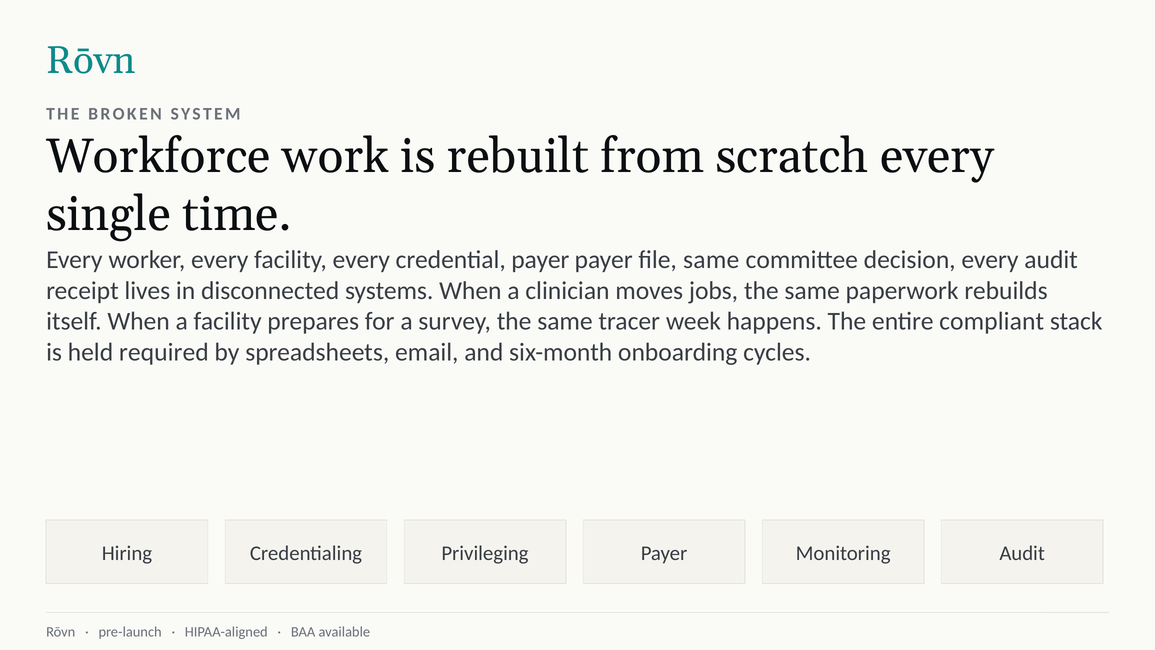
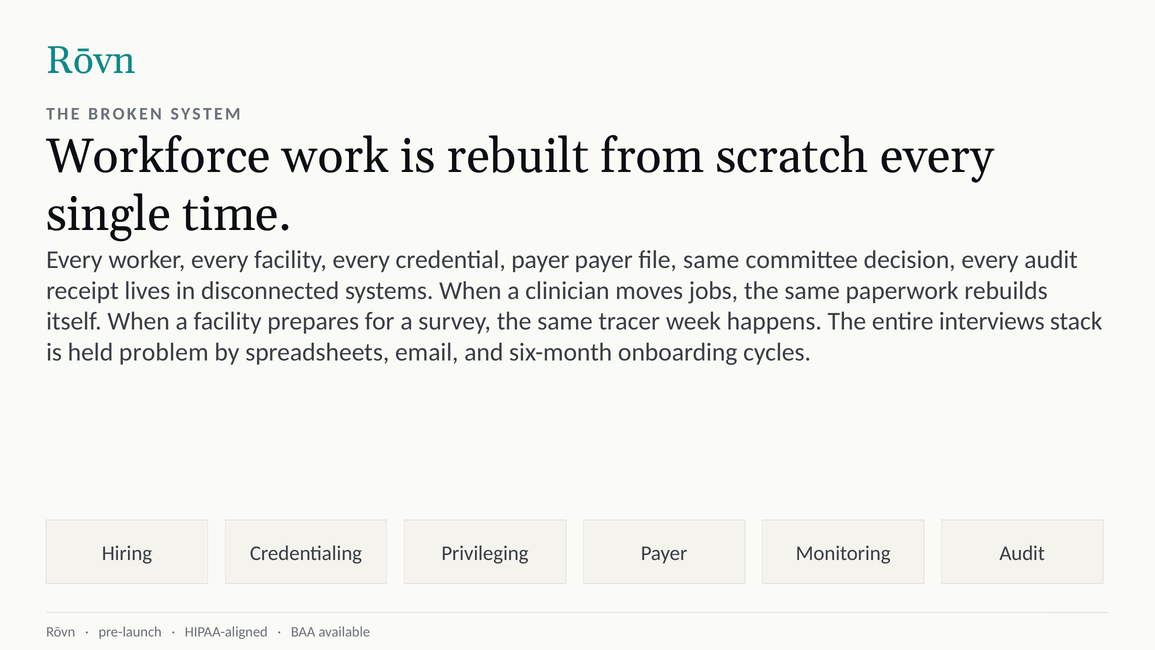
compliant: compliant -> interviews (992, 321)
required: required -> problem (164, 352)
